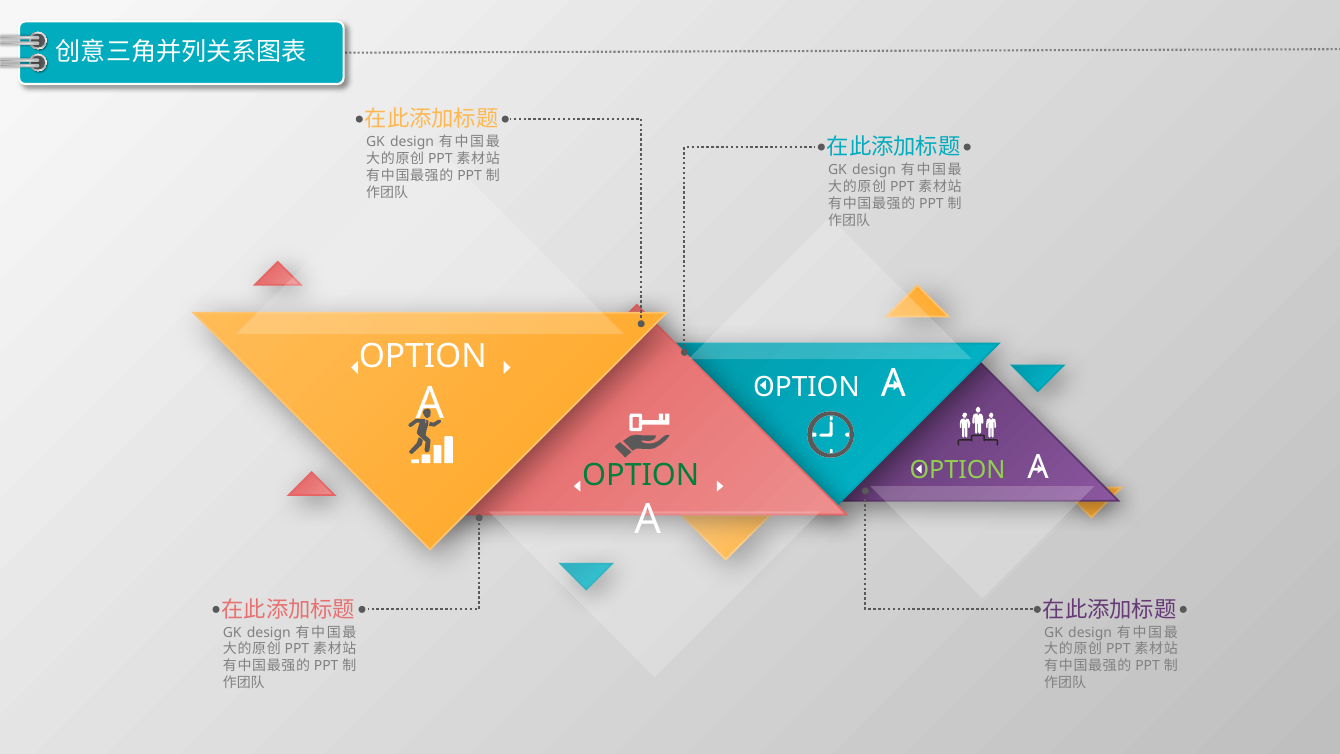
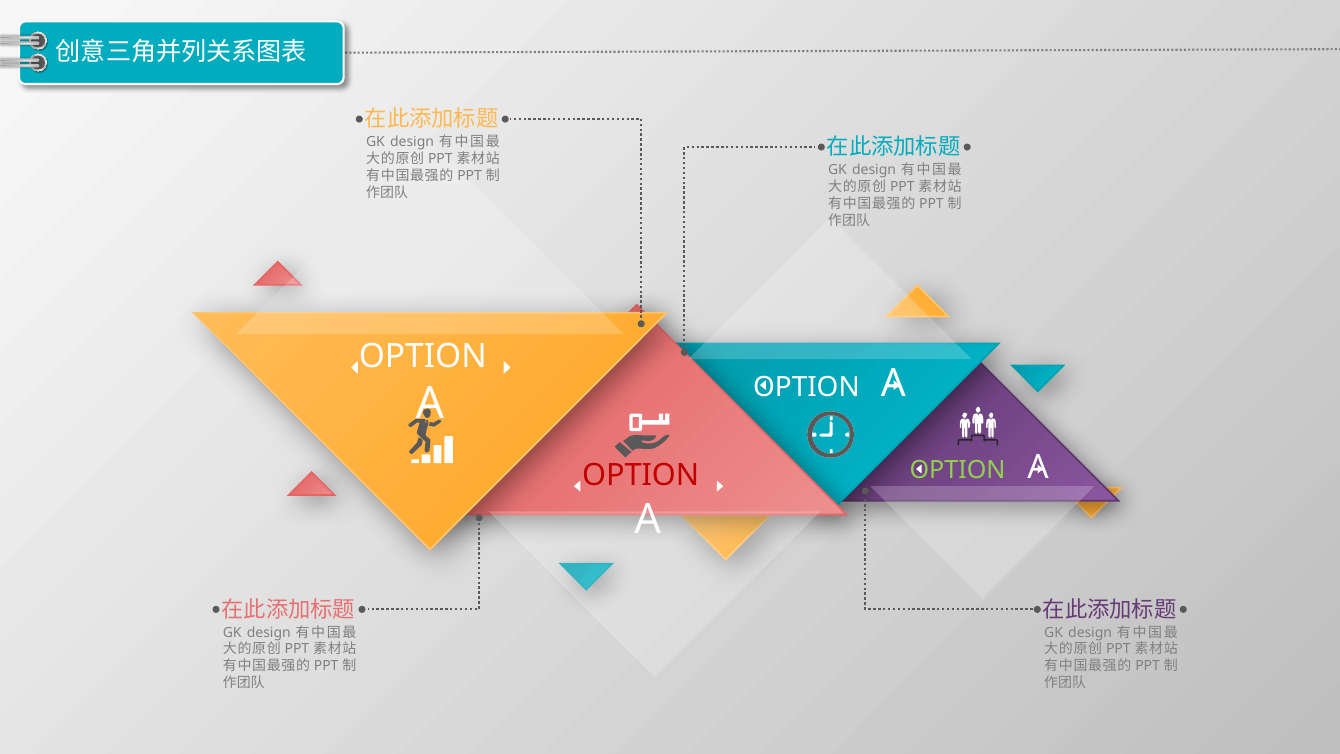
OPTION colour: green -> red (641, 475)
